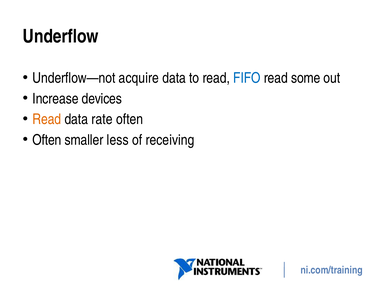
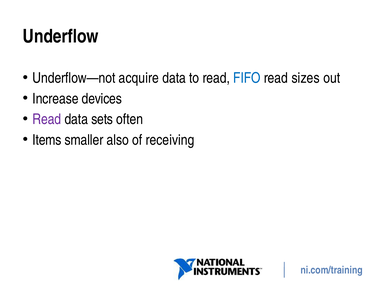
some: some -> sizes (306, 78)
Read colour: orange -> purple (47, 119)
rate: rate -> sets (102, 119)
Often: Often -> Items (47, 140)
less: less -> also (118, 140)
